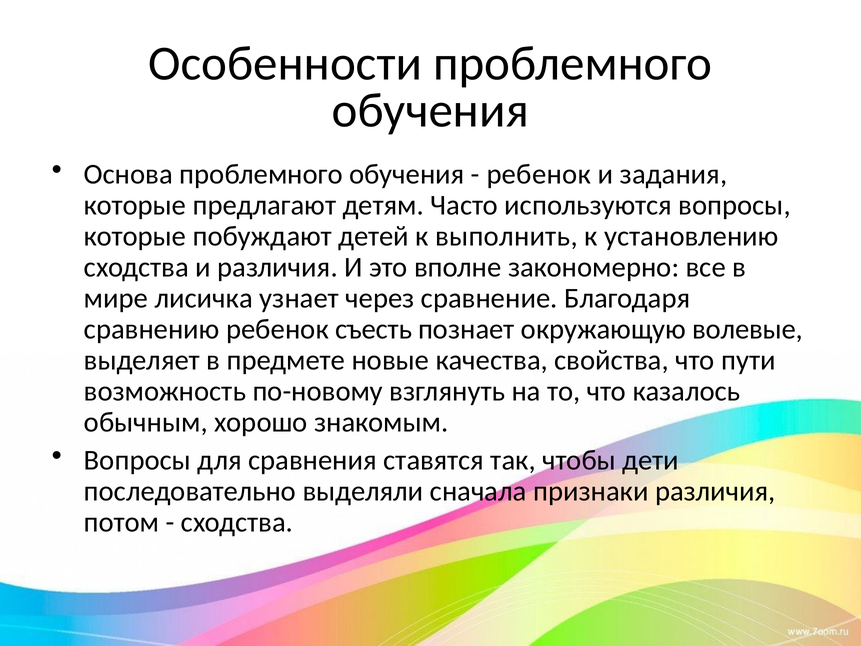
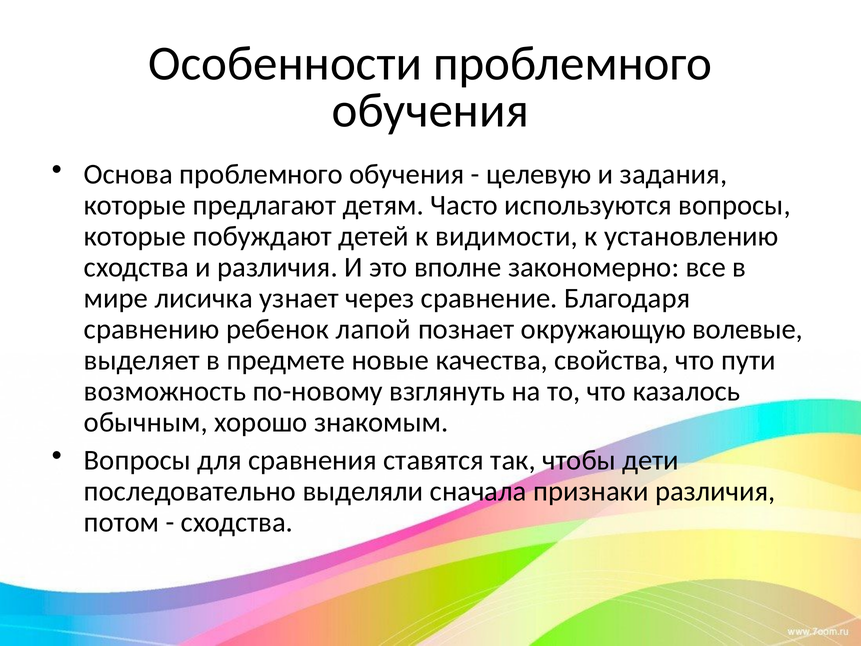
ребенок: ребенок -> целевую (539, 174)
выполнить: выполнить -> видимости (507, 236)
съесть: съесть -> лапой (373, 329)
